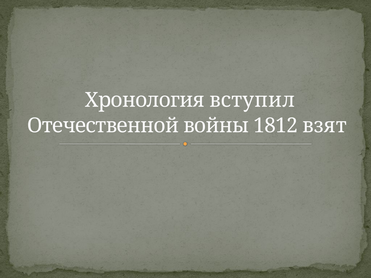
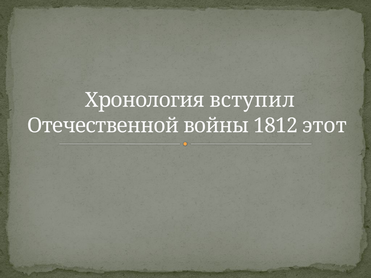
взят: взят -> этот (325, 126)
